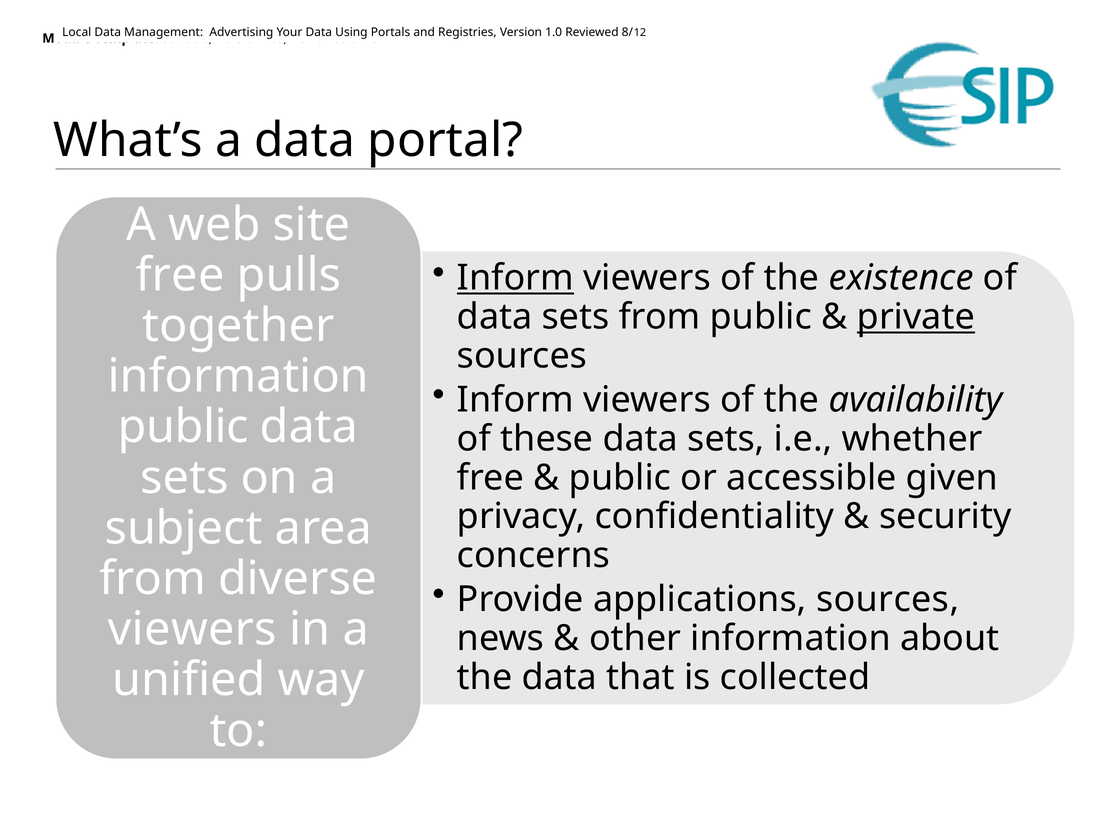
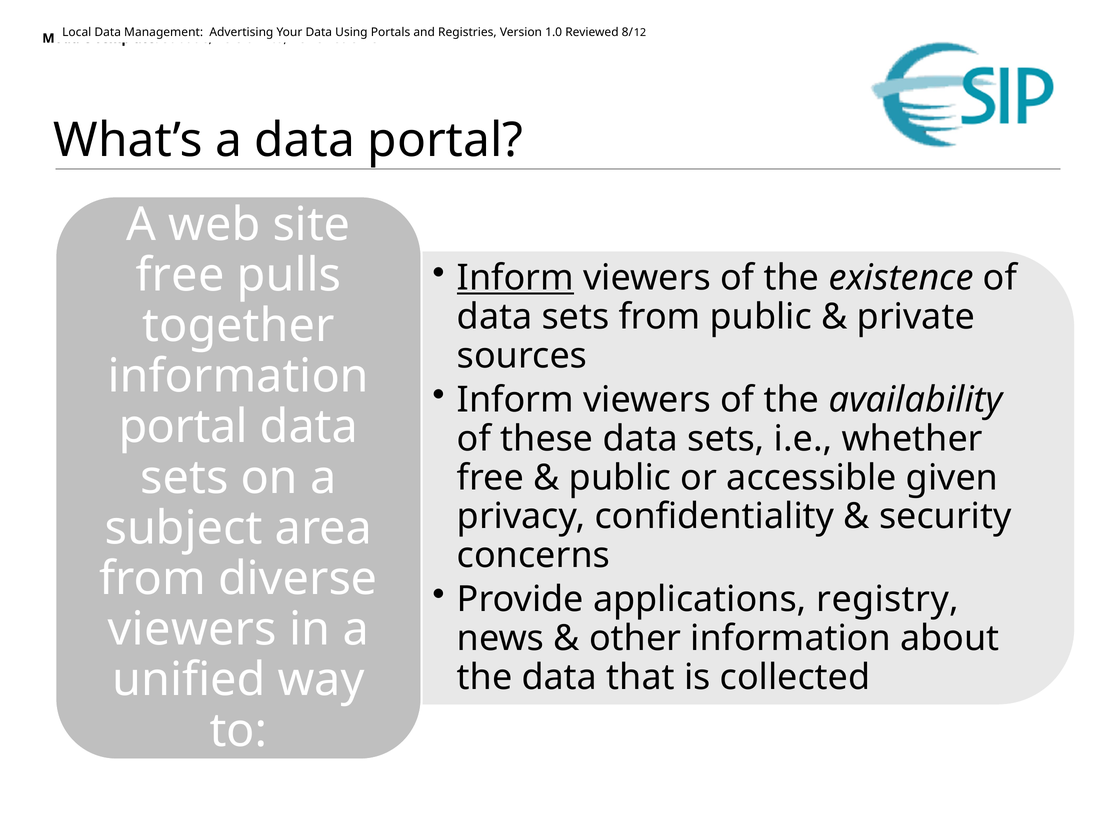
private underline: present -> none (916, 317)
public: public -> portal (183, 427)
applications sources: sources -> registry (888, 600)
